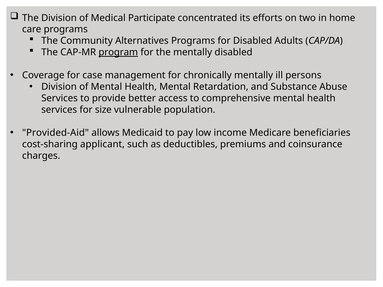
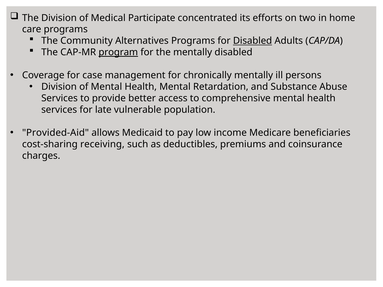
Disabled underline: none -> present (253, 41)
size: size -> late (103, 110)
applicant: applicant -> receiving (102, 144)
